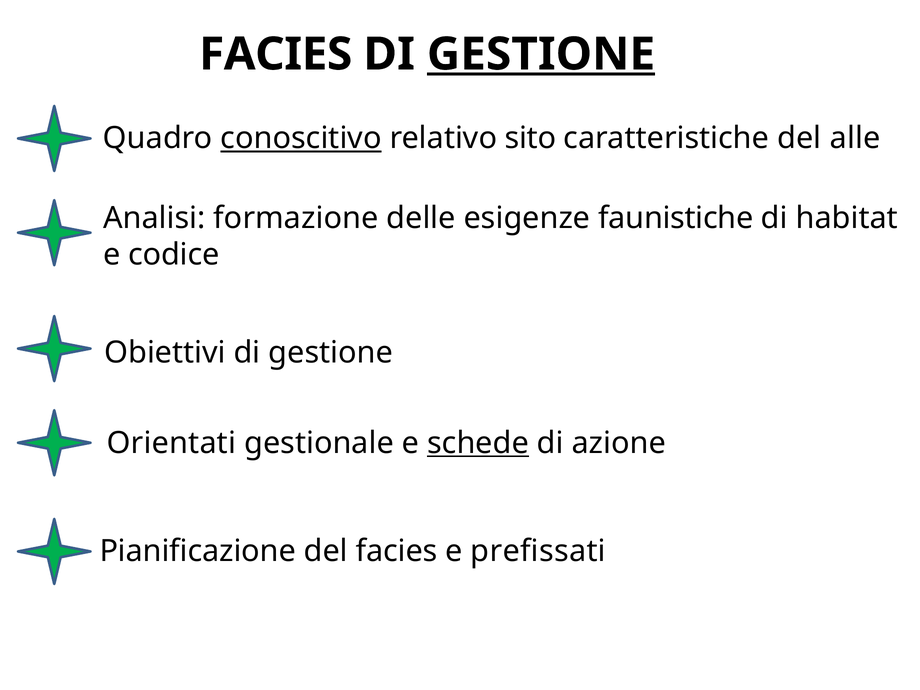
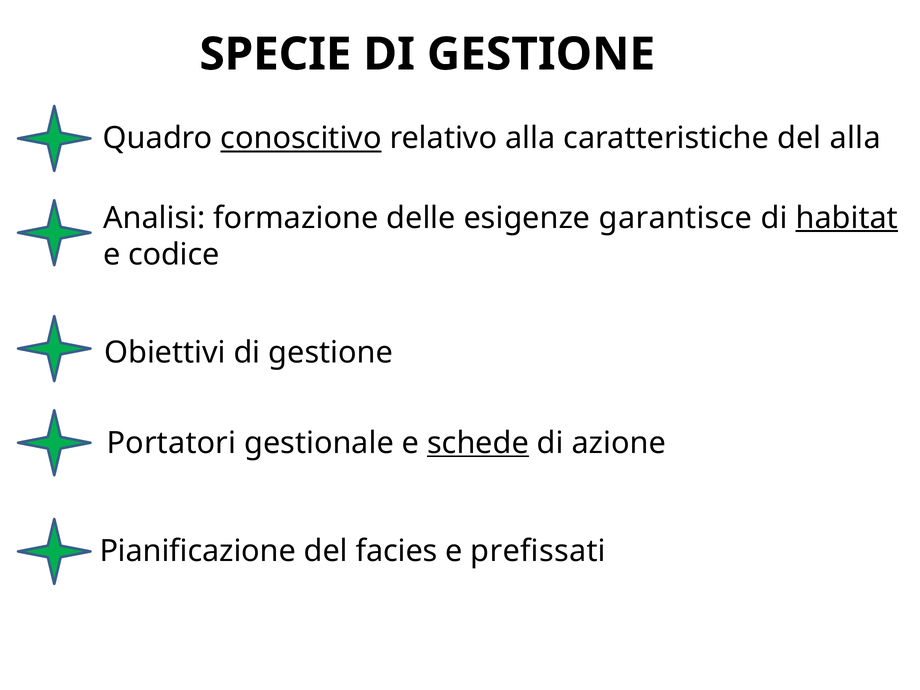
FACIES: FACIES -> SPECIE (275, 54)
GESTIONE underline: present -> none (541, 54)
relativo sito: sito -> alla (530, 138)
del alle: alle -> alla (855, 138)
faunistiche: faunistiche -> garantisce (676, 218)
habitat underline: none -> present (847, 218)
Orientati: Orientati -> Portatori (171, 443)
